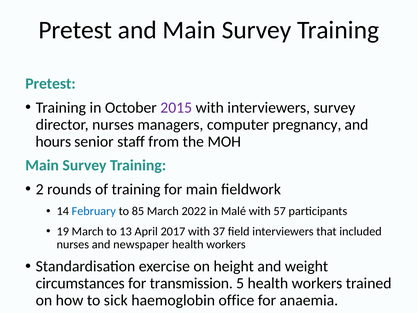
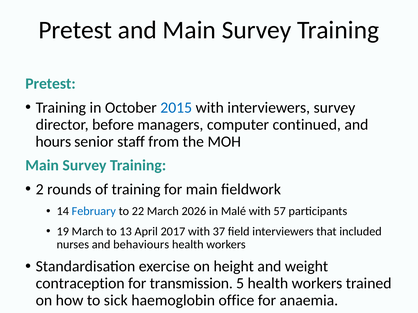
2015 colour: purple -> blue (176, 108)
director nurses: nurses -> before (113, 125)
pregnancy: pregnancy -> continued (307, 125)
85: 85 -> 22 (138, 212)
2022: 2022 -> 2026 (194, 212)
newspaper: newspaper -> behaviours (141, 245)
circumstances: circumstances -> contraception (80, 284)
